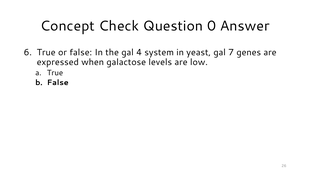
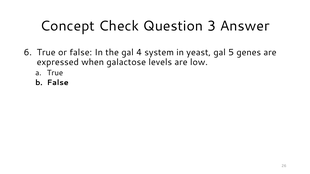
0: 0 -> 3 (212, 26)
7: 7 -> 5 (231, 52)
